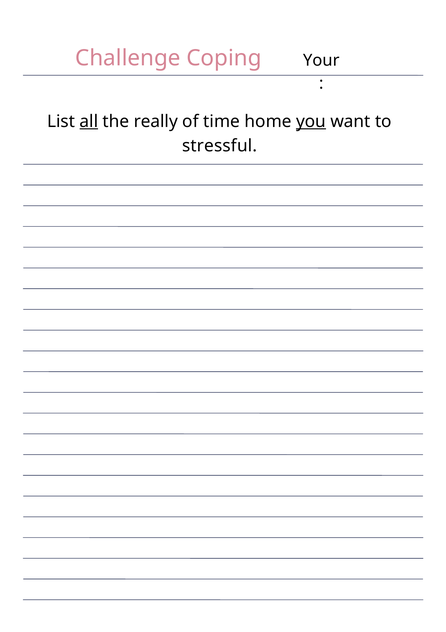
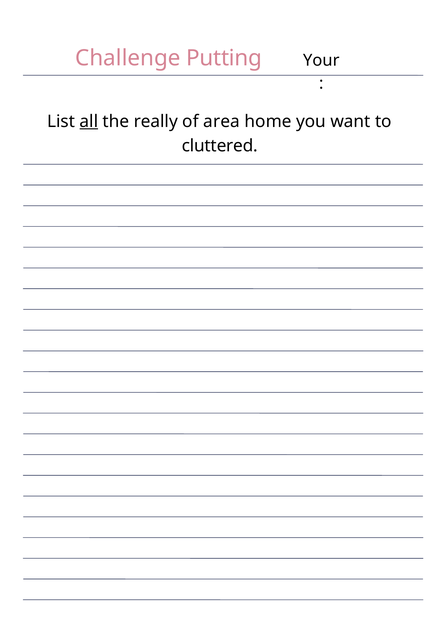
Coping: Coping -> Putting (224, 58)
time: time -> area (222, 121)
you underline: present -> none (311, 121)
stressful: stressful -> cluttered (220, 145)
